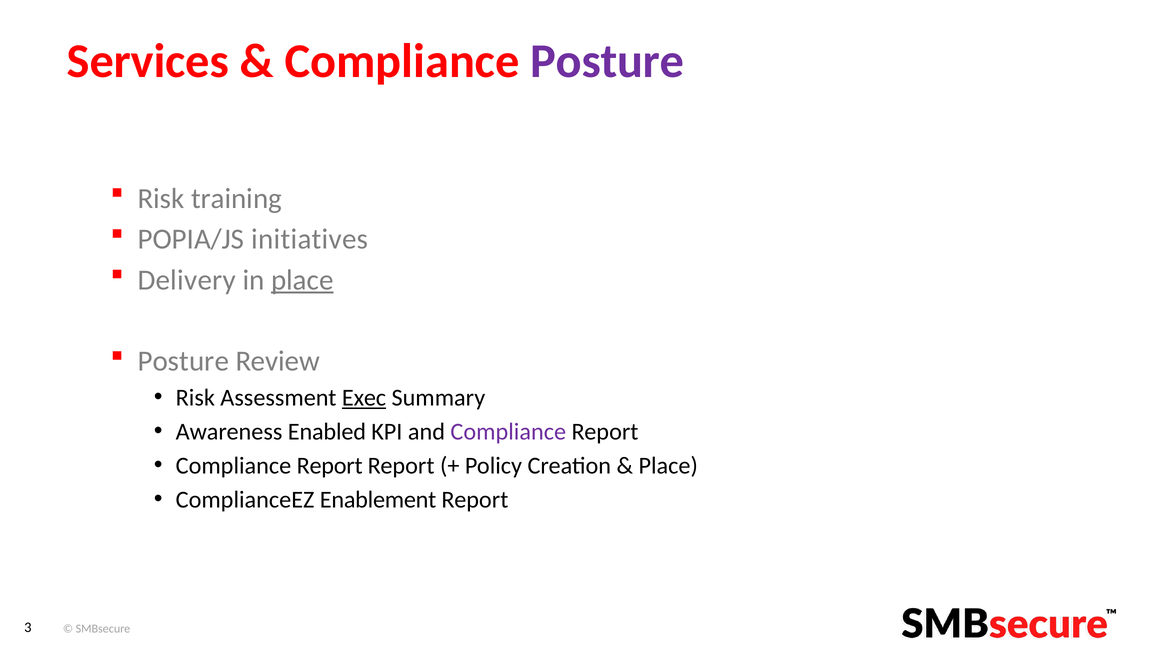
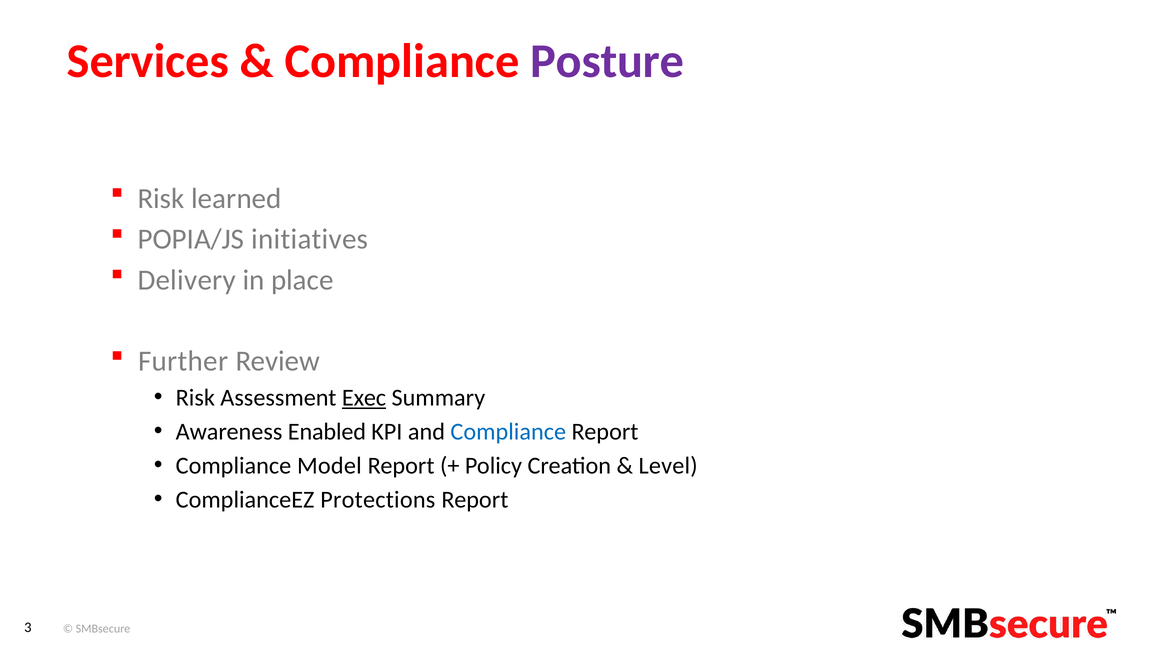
training: training -> learned (236, 198)
place underline: present -> none (302, 280)
Posture: Posture -> Further (183, 361)
Compliance colour: purple -> blue (508, 431)
Report: Report -> Model (329, 465)
Place: Place -> Level (668, 465)
Enablement: Enablement -> Protections (378, 499)
